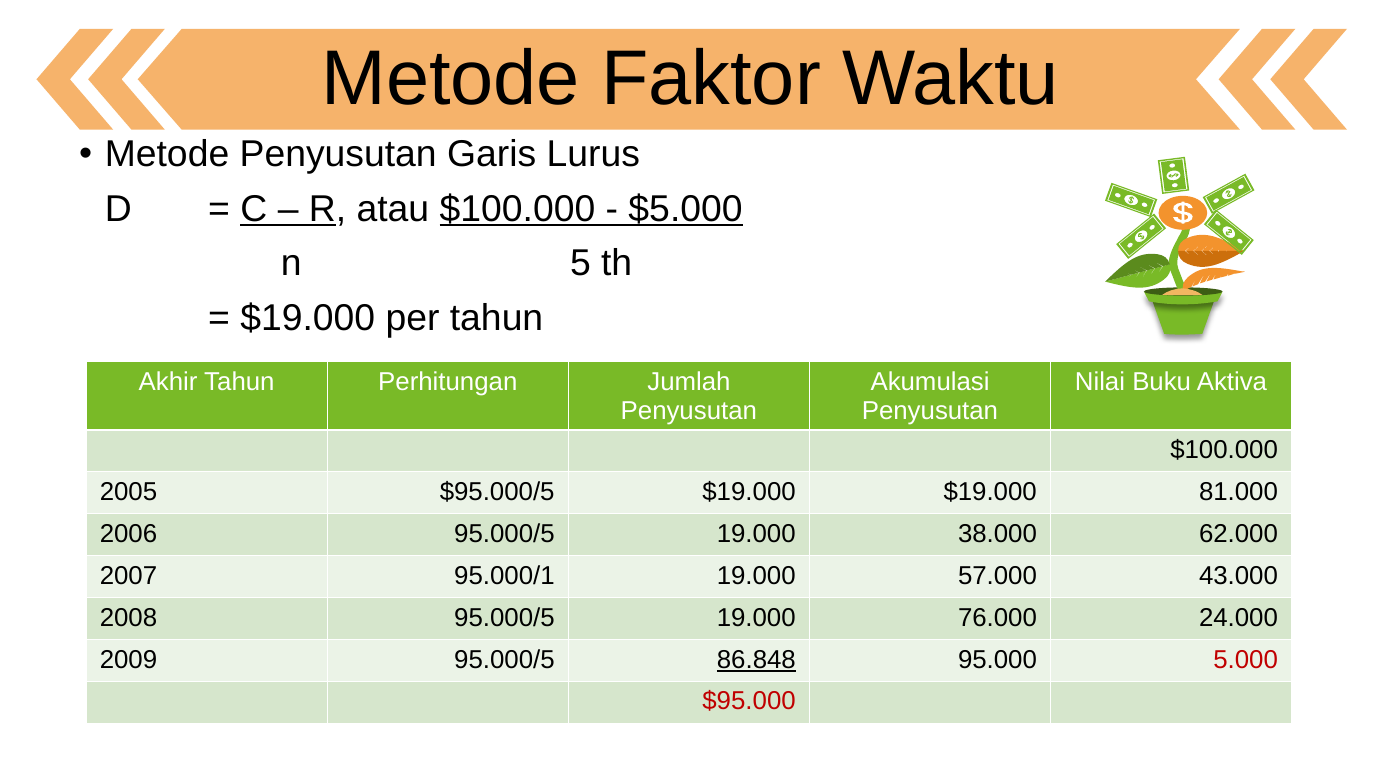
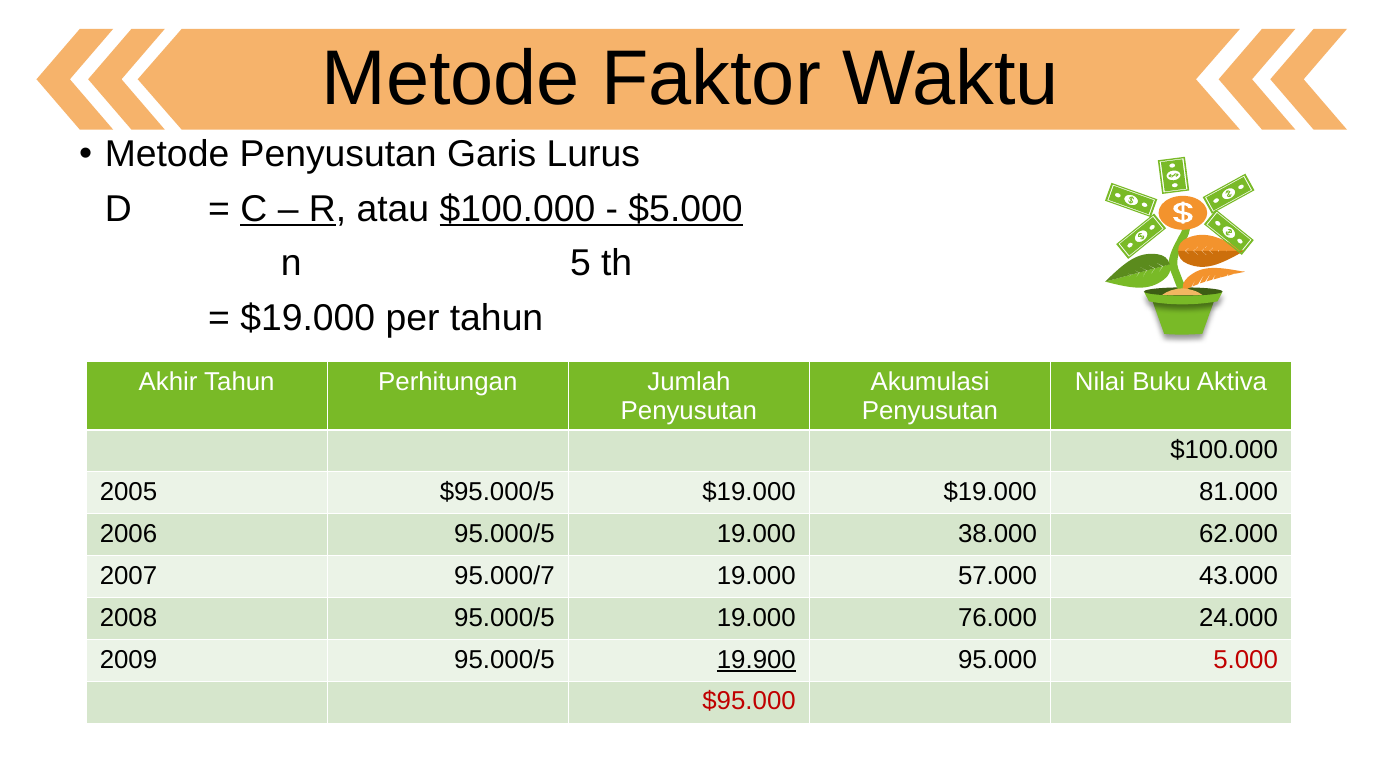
95.000/1: 95.000/1 -> 95.000/7 (504, 576)
86.848: 86.848 -> 19.900 (756, 660)
